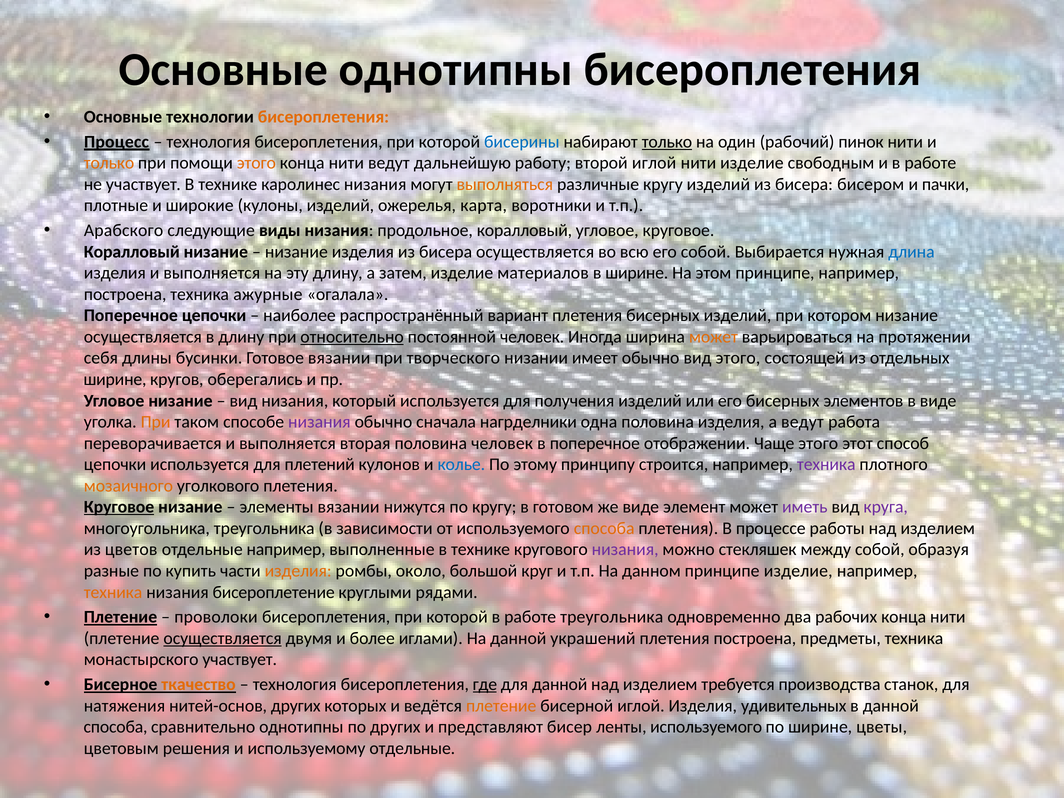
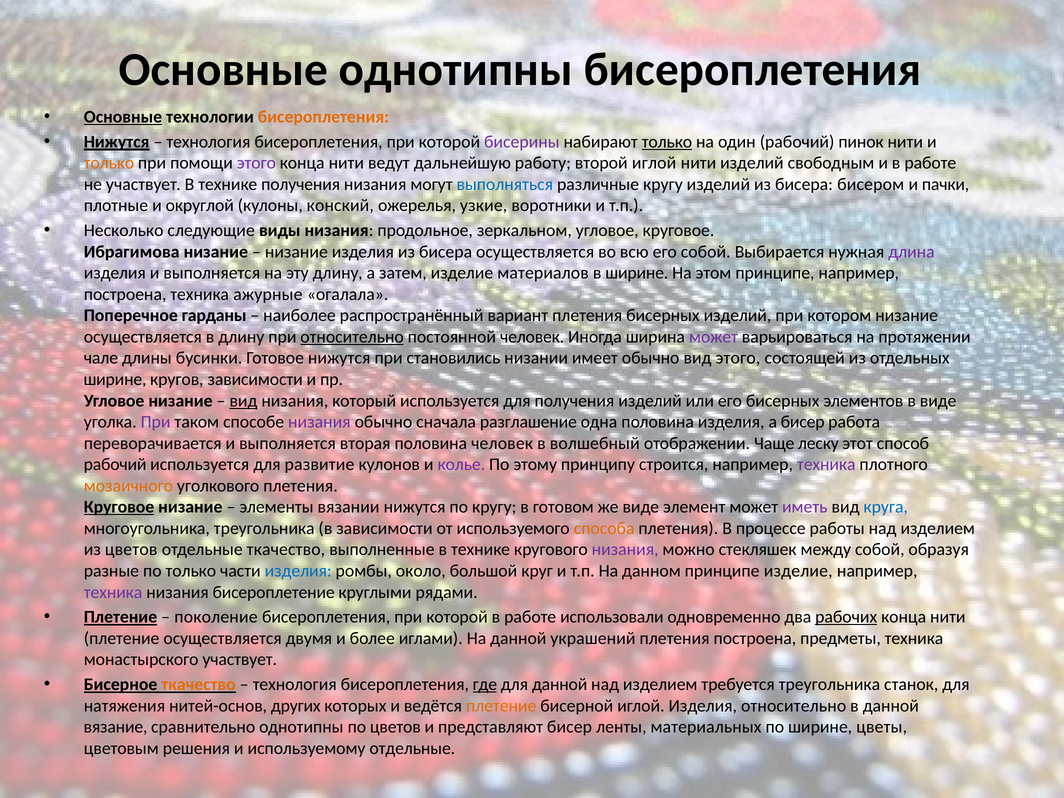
Основные underline: none -> present (123, 117)
Процесс: Процесс -> Нижутся (117, 142)
бисерины colour: blue -> purple (522, 142)
этого colour: orange -> purple (256, 163)
нити изделие: изделие -> изделий (752, 163)
технике каролинес: каролинес -> получения (301, 184)
выполняться colour: orange -> blue (505, 184)
широкие: широкие -> округлой (200, 206)
кулоны изделий: изделий -> конский (340, 206)
карта: карта -> узкие (484, 206)
Арабского: Арабского -> Несколько (124, 230)
продольное коралловый: коралловый -> зеркальном (524, 230)
Коралловый: Коралловый -> Ибрагимова (132, 252)
длина colour: blue -> purple (911, 252)
Поперечное цепочки: цепочки -> гарданы (214, 316)
может colour: orange -> purple (713, 337)
себя: себя -> чале (101, 358)
Готовое вязании: вязании -> нижутся (339, 358)
творческого: творческого -> становились (453, 358)
кругов оберегались: оберегались -> зависимости (255, 379)
вид underline: none -> present (243, 401)
При colour: orange -> purple (156, 422)
нагрделники: нагрделники -> разглашение (528, 422)
а ведут: ведут -> бисер (803, 422)
в поперечное: поперечное -> волшебный (595, 443)
Чаще этого: этого -> леску (818, 443)
цепочки: цепочки -> рабочий (115, 465)
плетений: плетений -> развитие (320, 465)
колье colour: blue -> purple (461, 465)
круга colour: purple -> blue (886, 507)
отдельные например: например -> ткачество (286, 550)
по купить: купить -> только (191, 571)
изделия colour: orange -> blue (298, 571)
техника colour: orange -> purple (113, 592)
проволоки: проволоки -> поколение (216, 617)
работе треугольника: треугольника -> использовали (612, 617)
рабочих underline: none -> present (846, 617)
осуществляется underline: present -> none (223, 638)
требуется производства: производства -> треугольника (829, 684)
Изделия удивительных: удивительных -> относительно (794, 706)
способа: способа -> вязание (116, 727)
по других: других -> цветов (395, 727)
ленты используемого: используемого -> материальных (706, 727)
